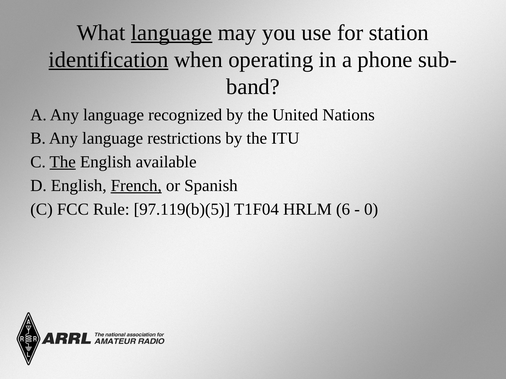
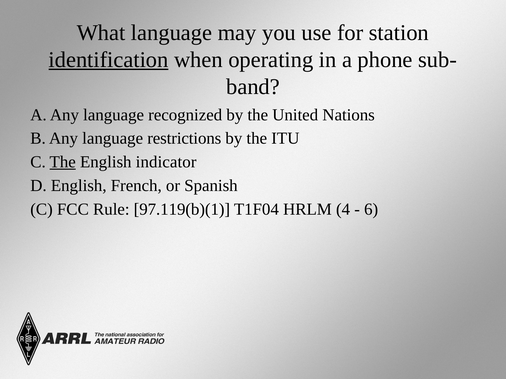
language underline: present -> none (172, 33)
available: available -> indicator (166, 162)
French underline: present -> none (136, 186)
97.119(b)(5: 97.119(b)(5 -> 97.119(b)(1 (182, 209)
6: 6 -> 4 (343, 209)
0: 0 -> 6 (371, 209)
